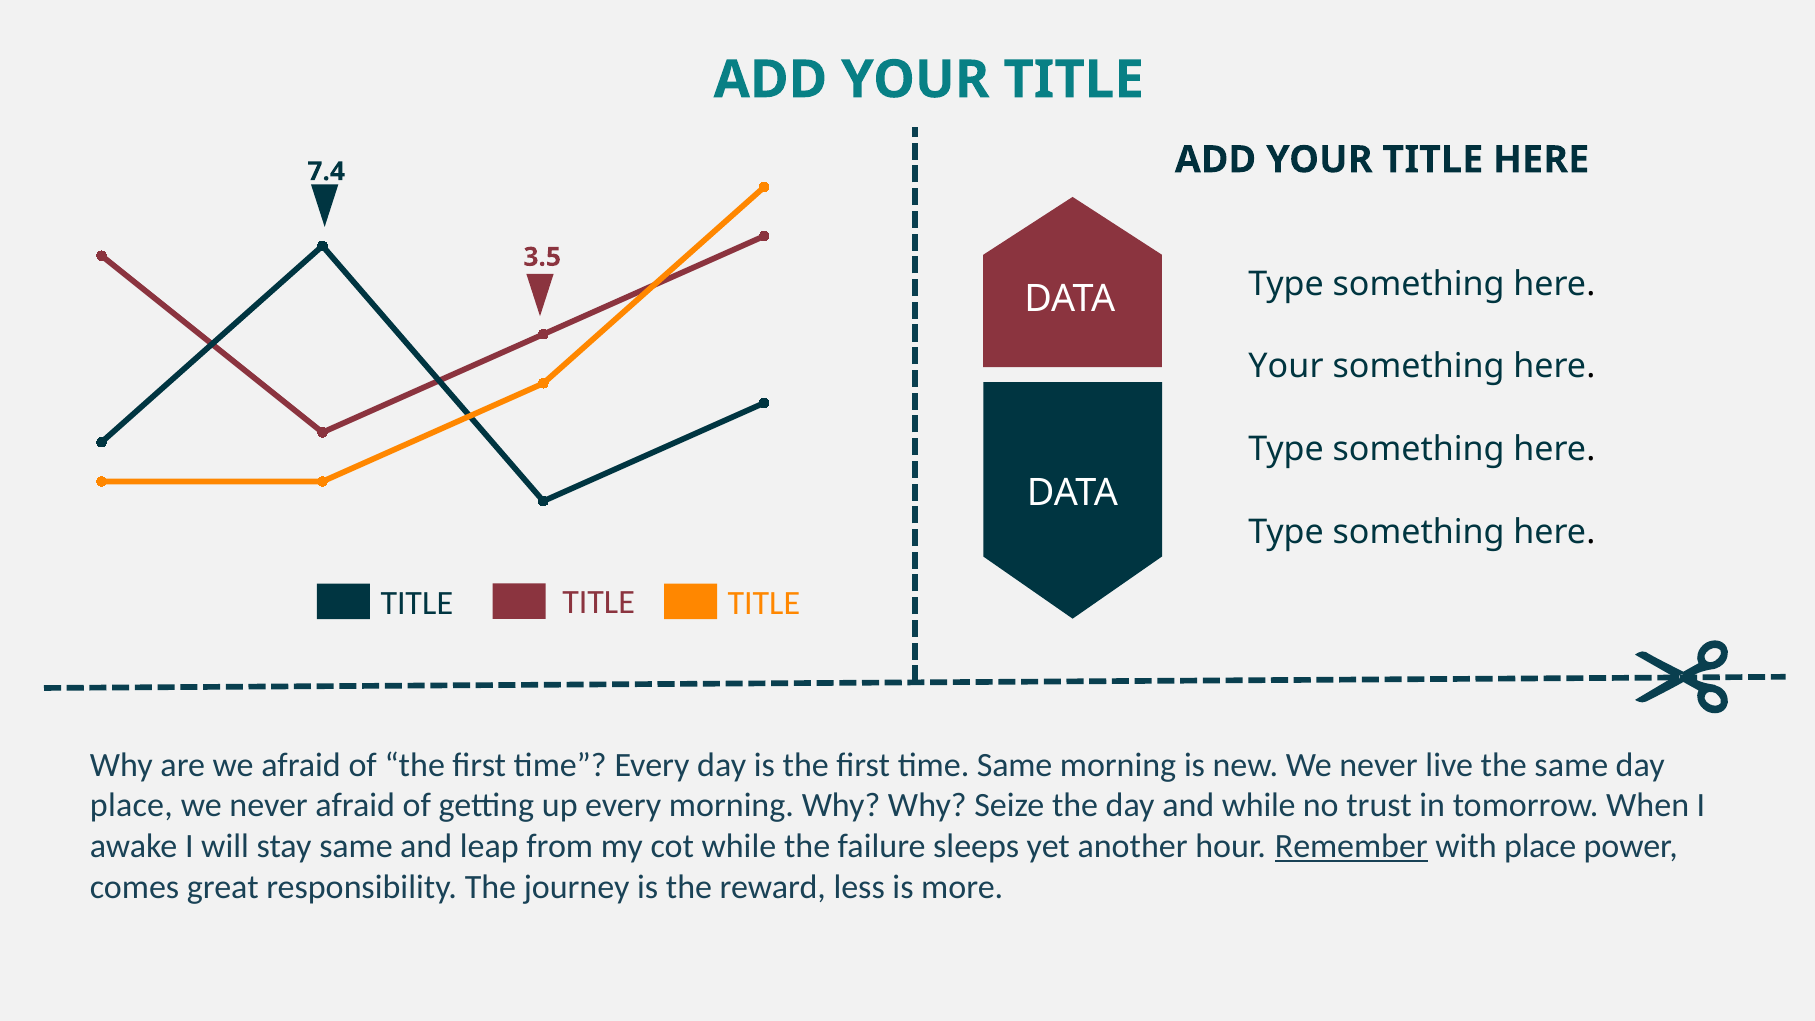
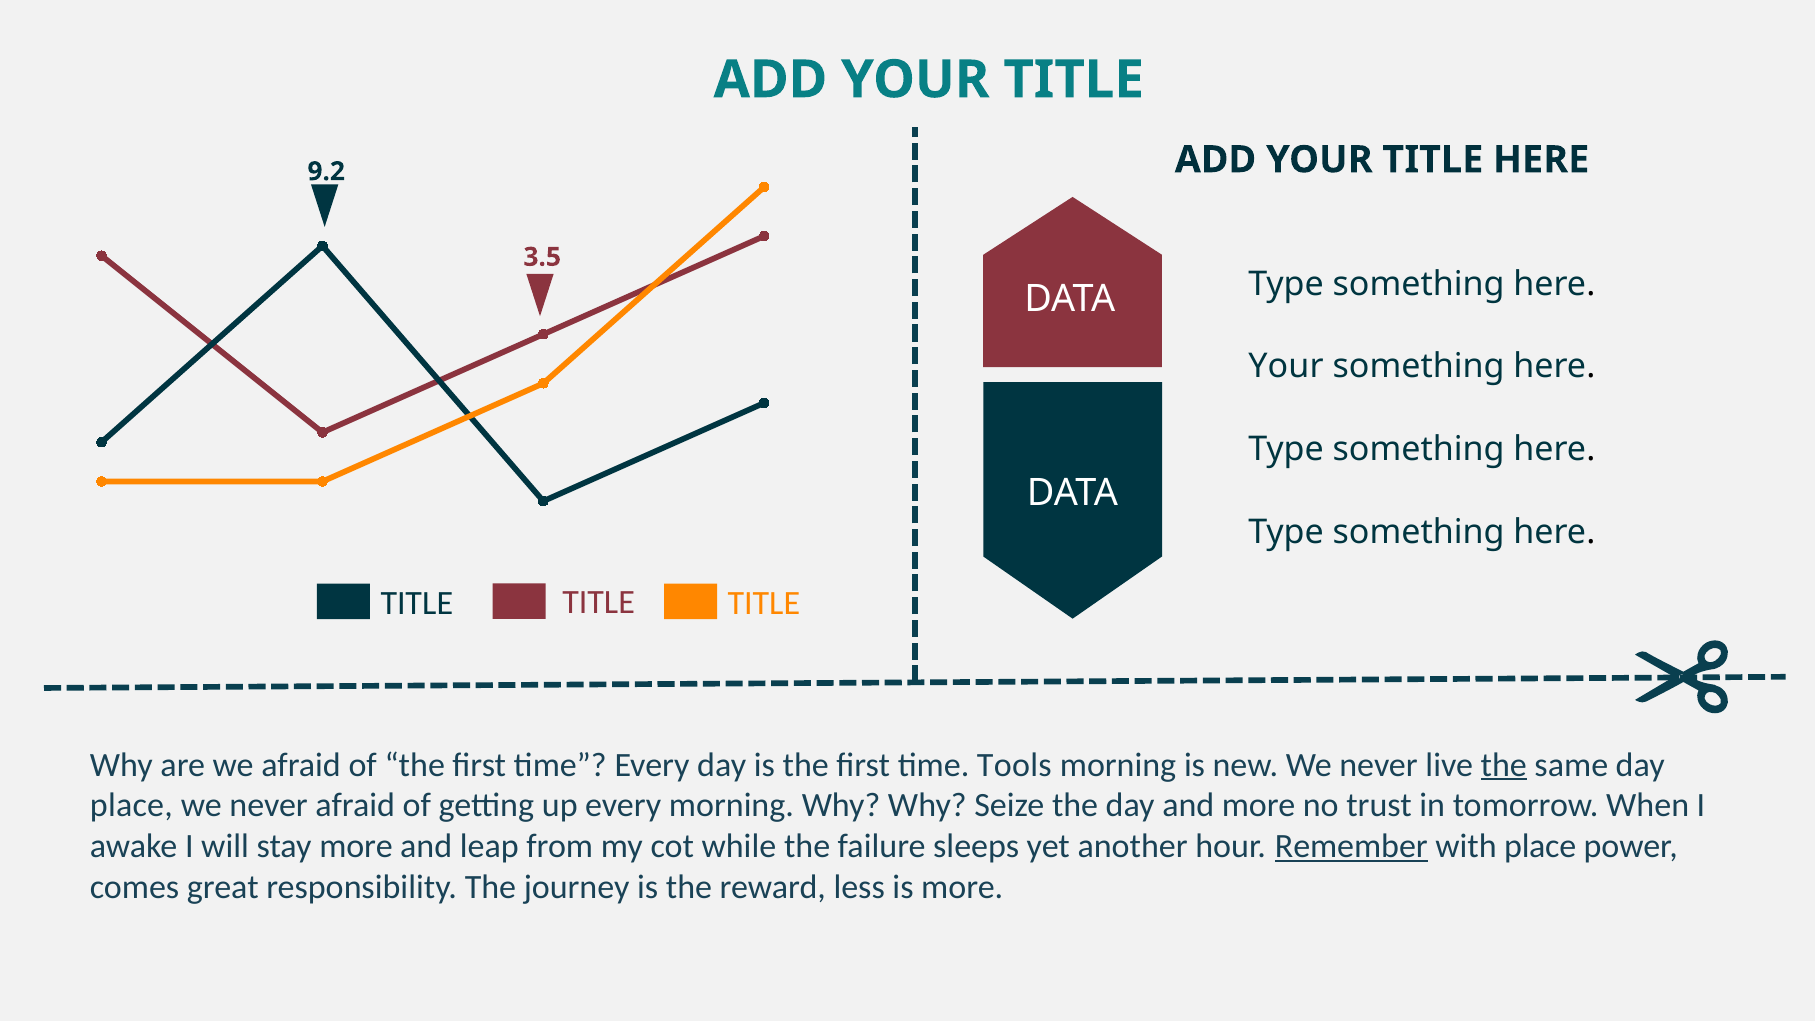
7.4: 7.4 -> 9.2 (326, 171)
time Same: Same -> Tools (1014, 765)
the underline: none -> present (1504, 765)
and while: while -> more (1259, 806)
stay same: same -> more (356, 846)
